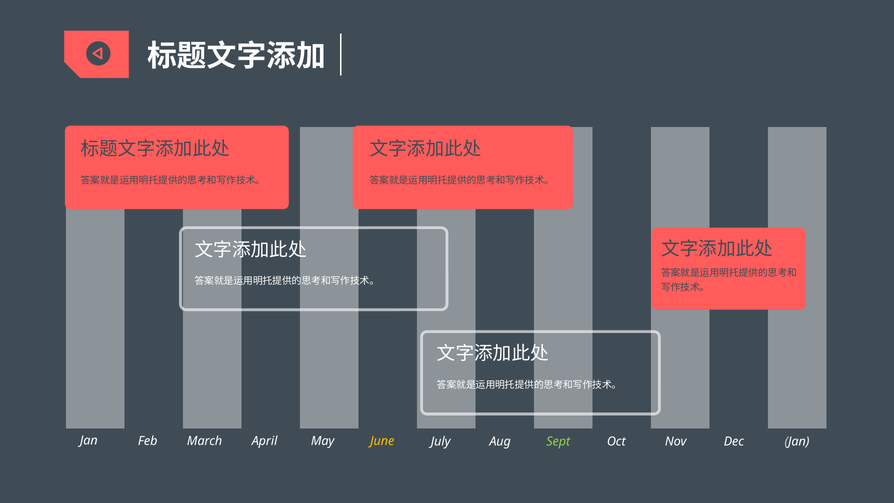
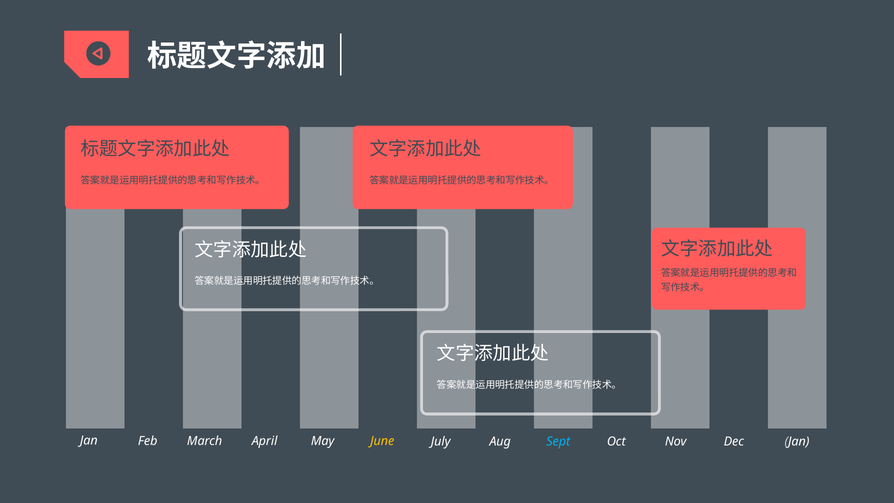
Sept colour: light green -> light blue (558, 441)
